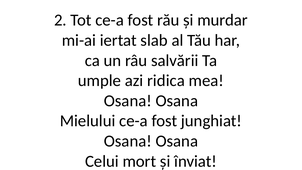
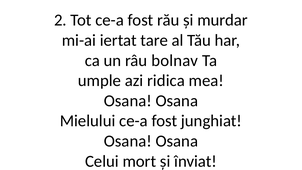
slab: slab -> tare (154, 40)
salvării: salvării -> bolnav (175, 60)
